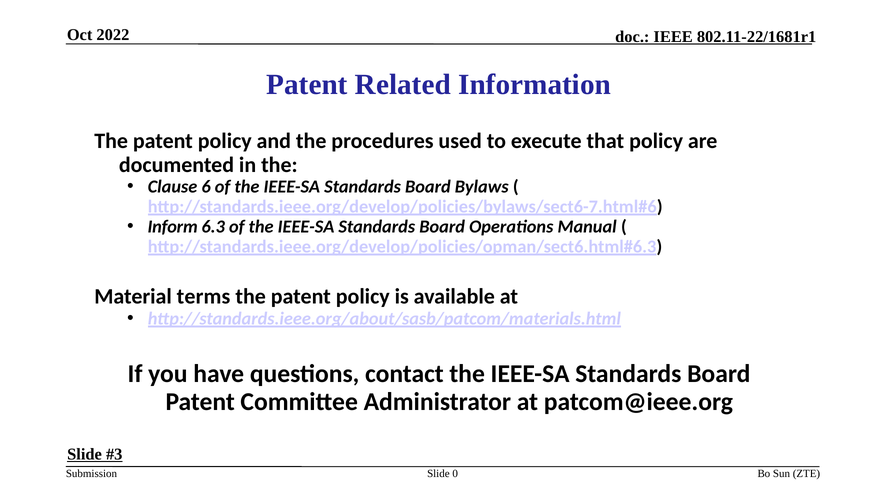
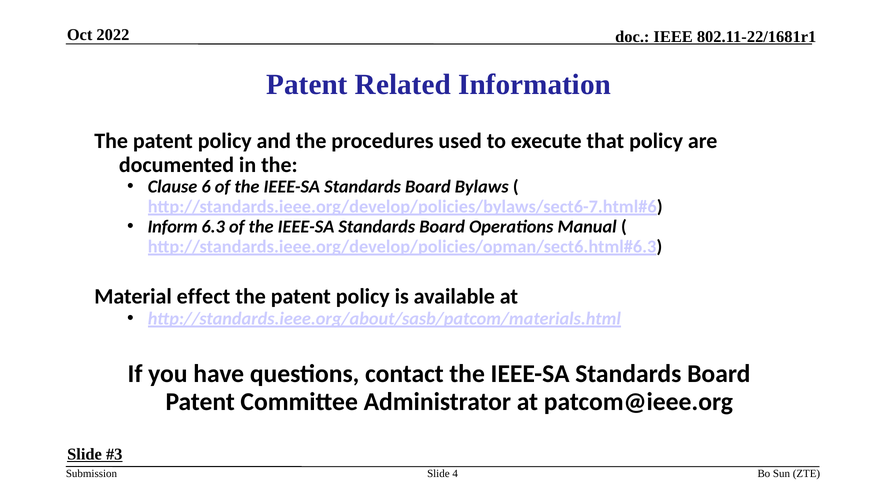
terms: terms -> effect (204, 296)
0: 0 -> 4 (455, 474)
